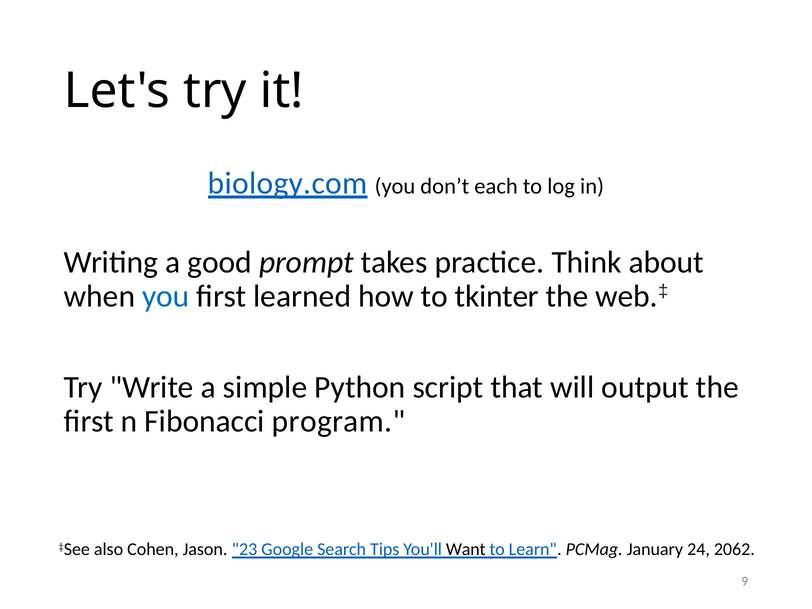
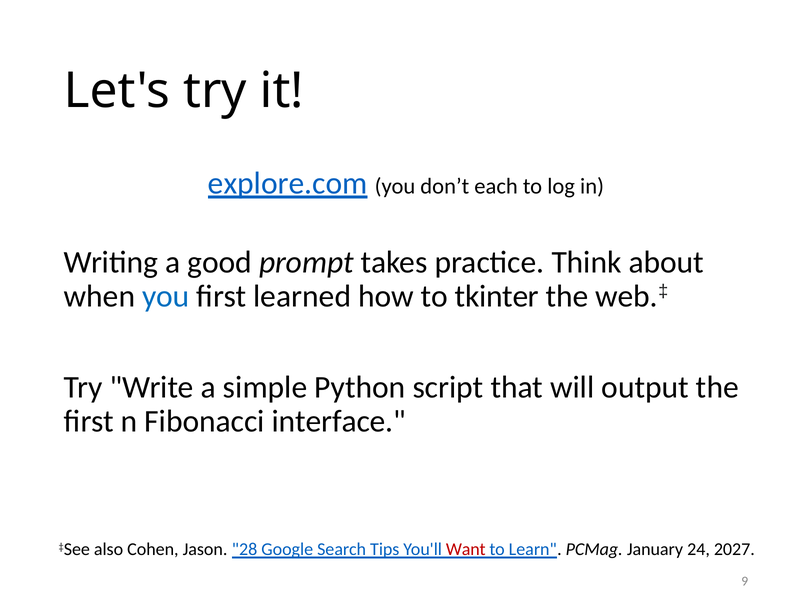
biology.com: biology.com -> explore.com (288, 184)
program: program -> interface (339, 421)
23: 23 -> 28 (245, 550)
Want colour: black -> red (466, 550)
2062: 2062 -> 2027 (734, 550)
